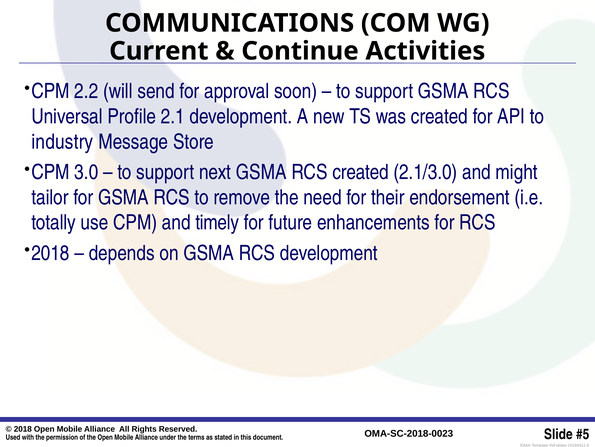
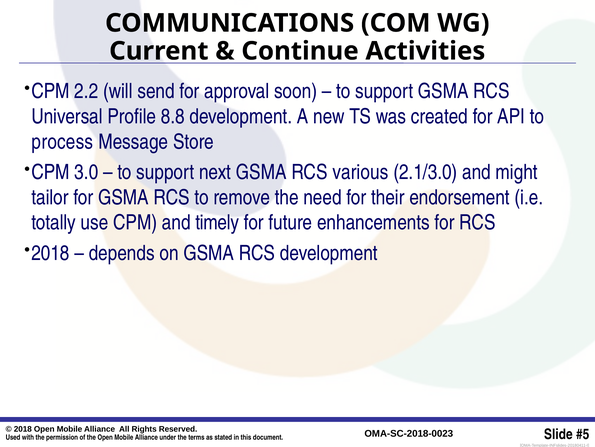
2.1: 2.1 -> 8.8 (173, 116)
industry: industry -> process (62, 142)
RCS created: created -> various (360, 172)
